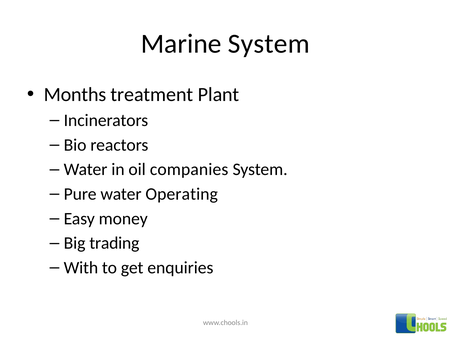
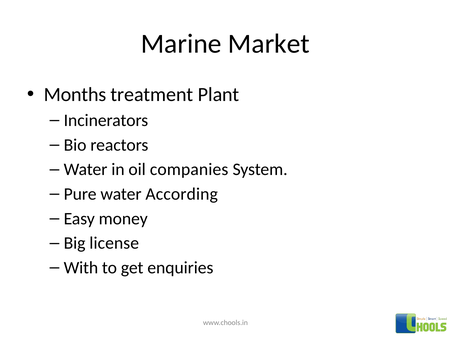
Marine System: System -> Market (269, 44)
Operating: Operating -> According (182, 194)
trading: trading -> license (114, 243)
